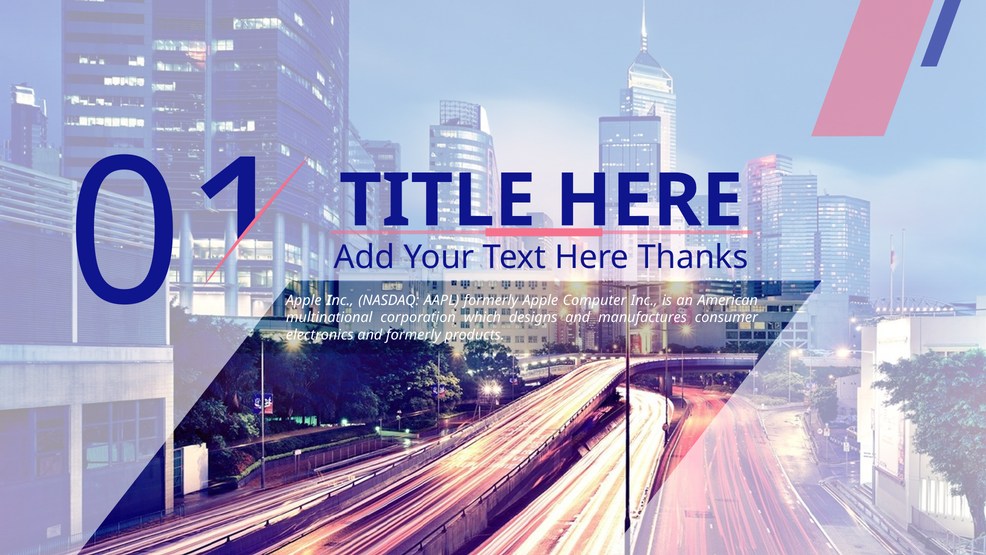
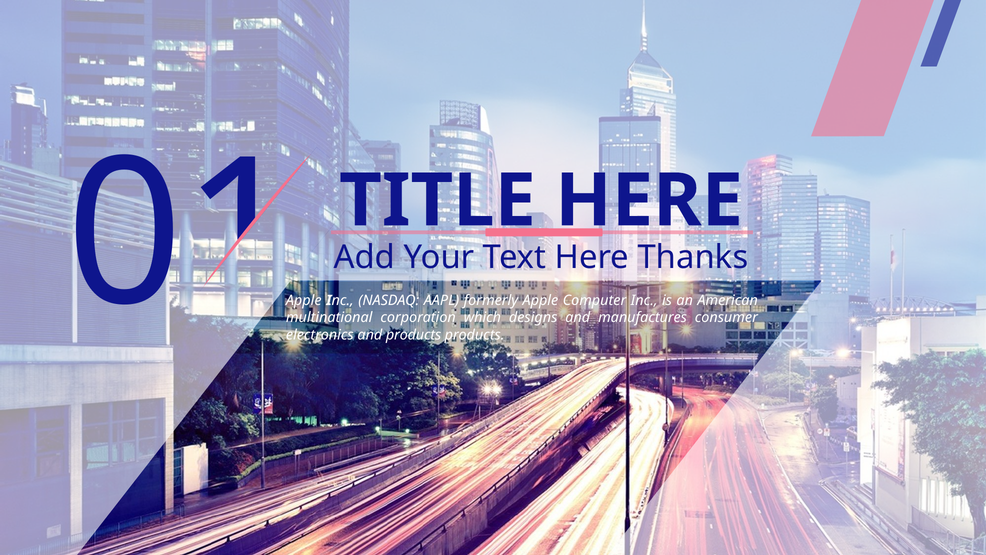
and formerly: formerly -> products (414, 335)
